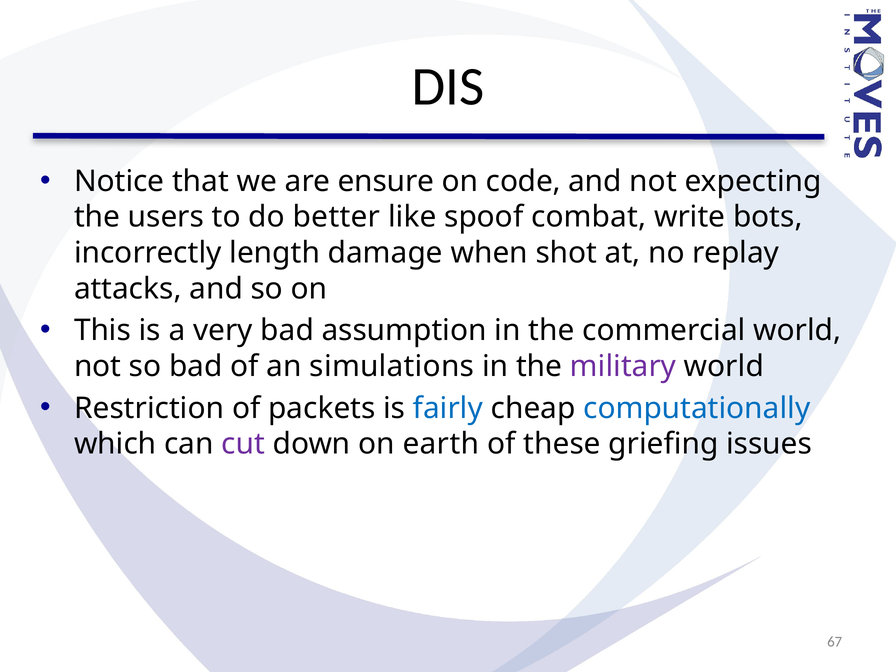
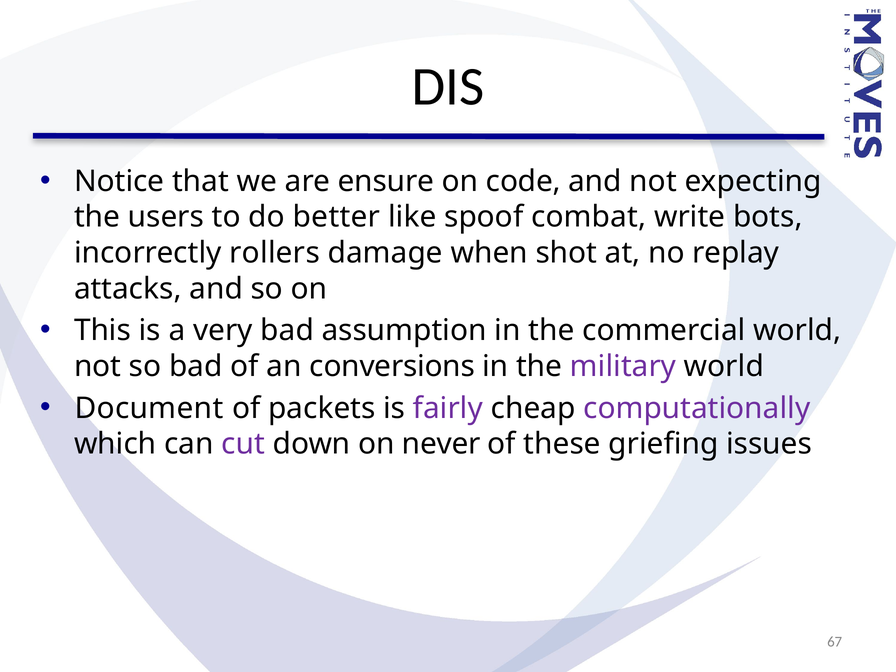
length: length -> rollers (275, 253)
simulations: simulations -> conversions (392, 366)
Restriction: Restriction -> Document (149, 408)
fairly colour: blue -> purple (448, 408)
computationally colour: blue -> purple (697, 408)
earth: earth -> never (441, 444)
